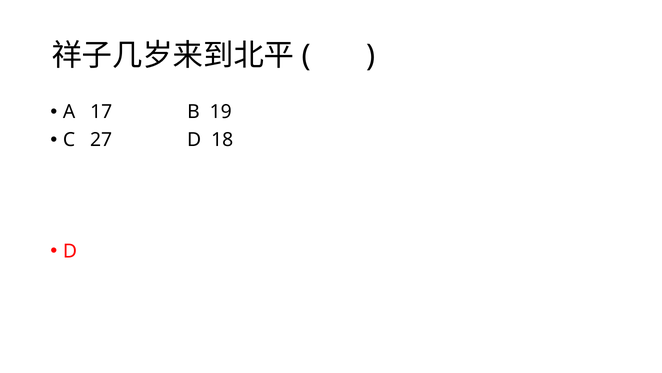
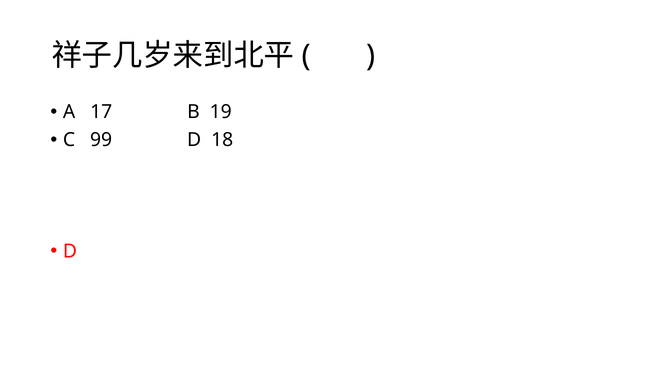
27: 27 -> 99 (101, 140)
